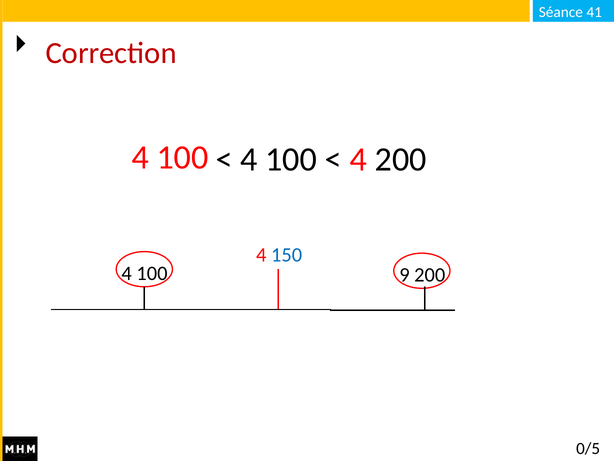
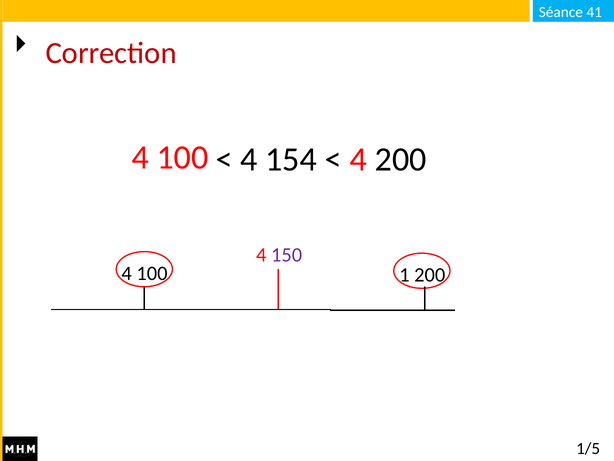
100: 100 -> 154 (291, 159)
150 colour: blue -> purple (287, 255)
9: 9 -> 1 (404, 275)
0/5: 0/5 -> 1/5 (588, 448)
